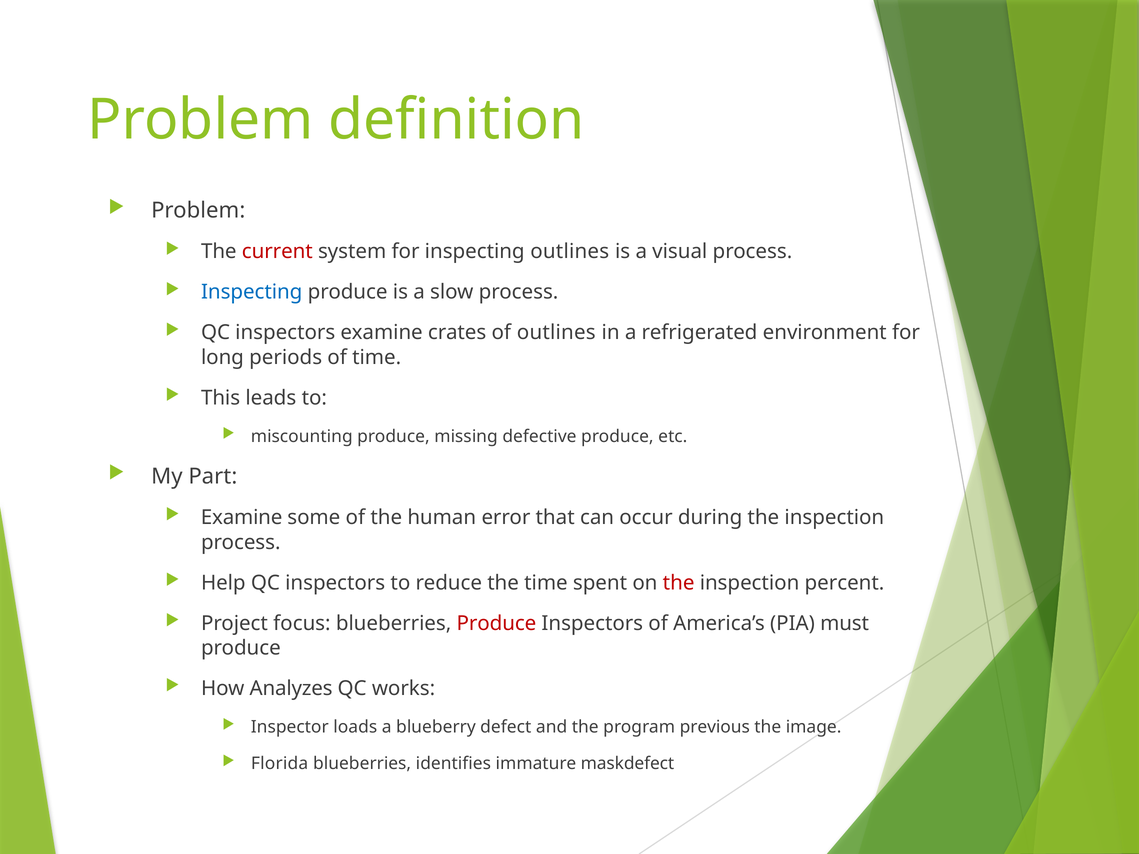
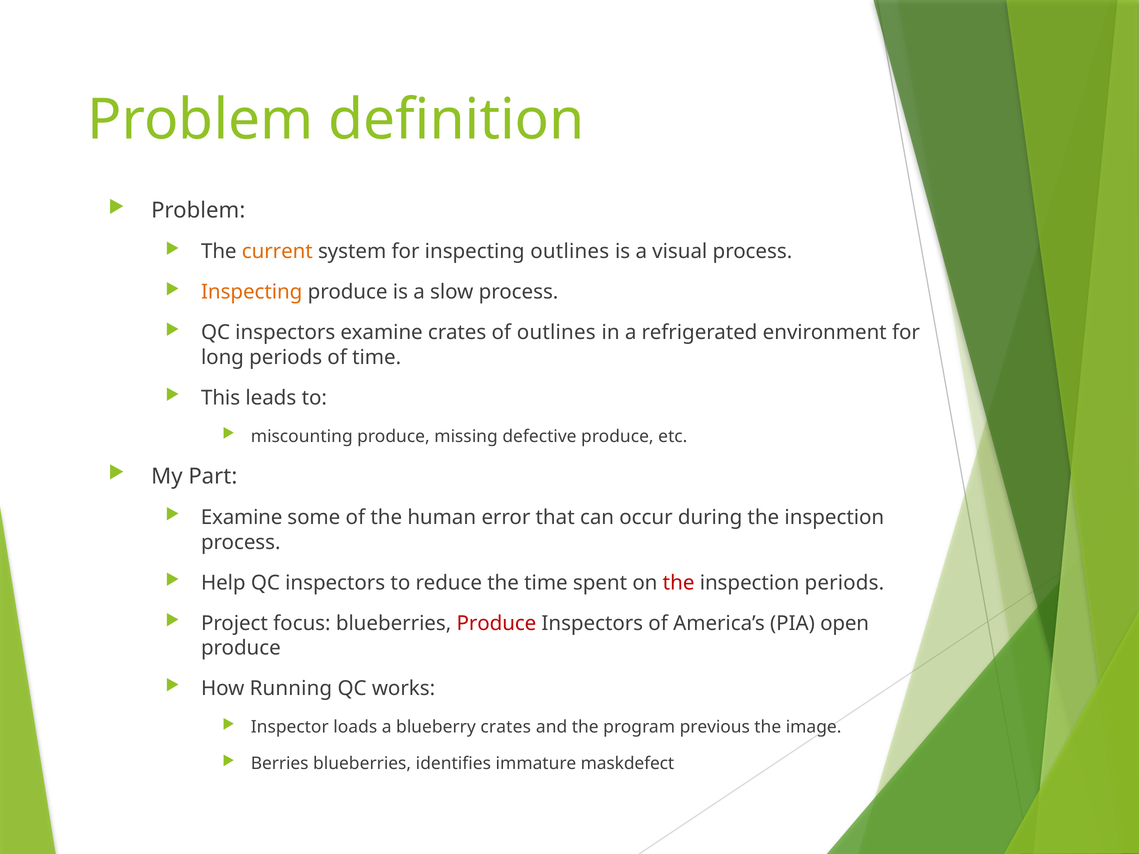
current colour: red -> orange (277, 252)
Inspecting colour: blue -> orange (252, 292)
inspection percent: percent -> periods (844, 583)
must: must -> open (845, 624)
Analyzes: Analyzes -> Running (291, 689)
blueberry defect: defect -> crates (506, 727)
Florida: Florida -> Berries (280, 764)
